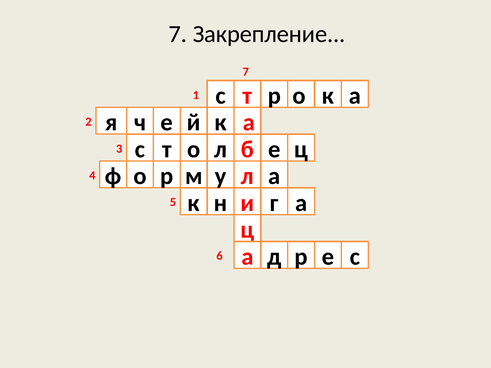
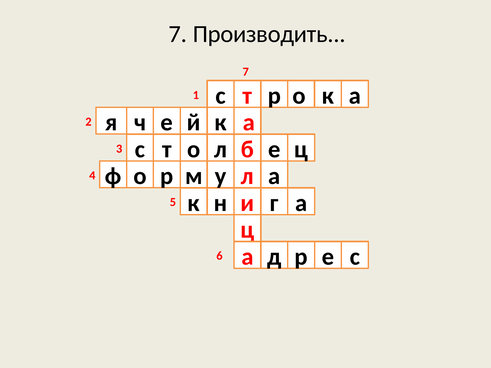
Закрепление: Закрепление -> Производить (269, 34)
